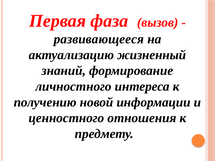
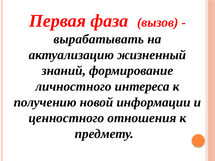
развивающееся: развивающееся -> вырабатывать (99, 39)
